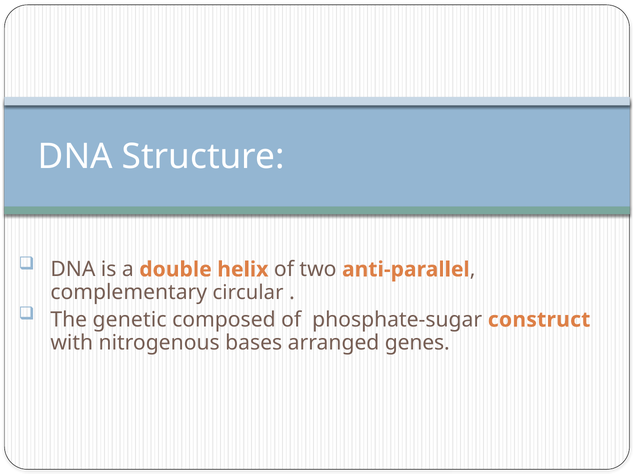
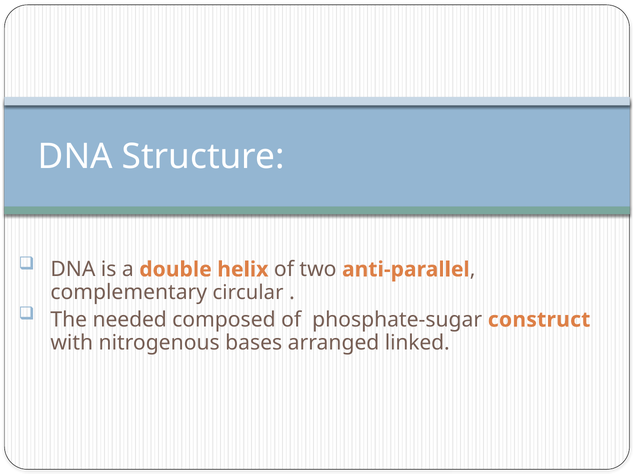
genetic: genetic -> needed (130, 319)
genes: genes -> linked (417, 342)
